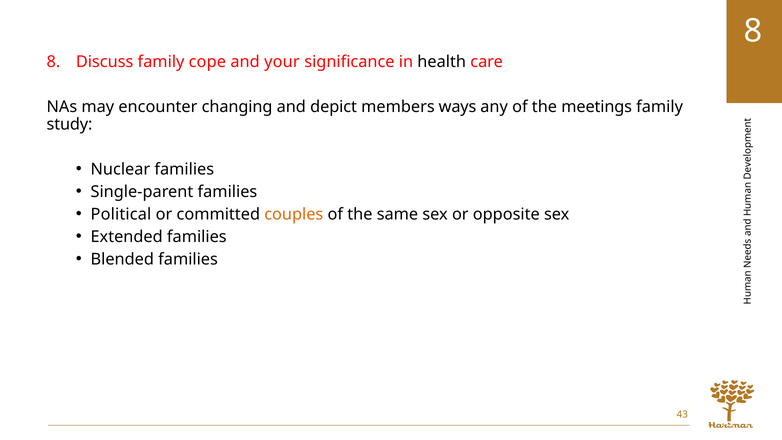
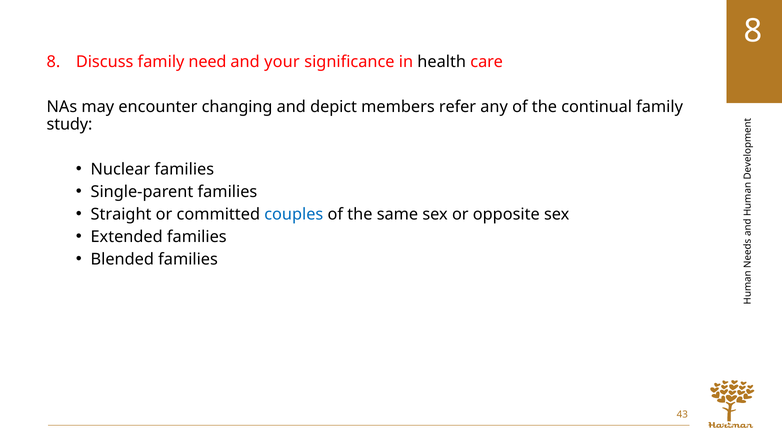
cope: cope -> need (207, 62)
ways: ways -> refer (457, 107)
meetings: meetings -> continual (597, 107)
Political: Political -> Straight (121, 214)
couples colour: orange -> blue (294, 214)
